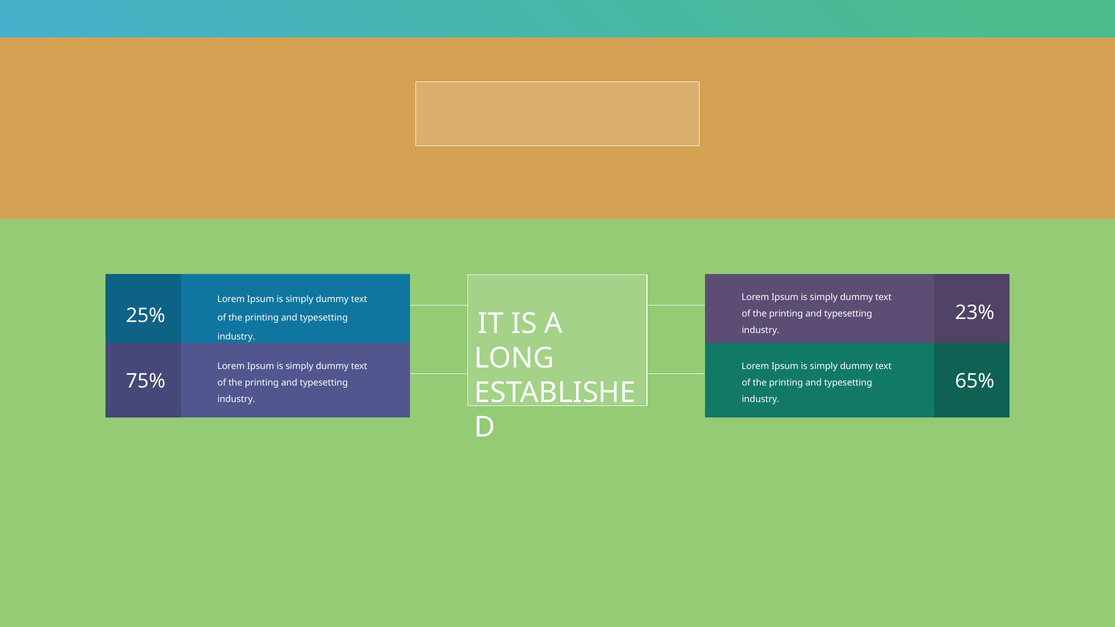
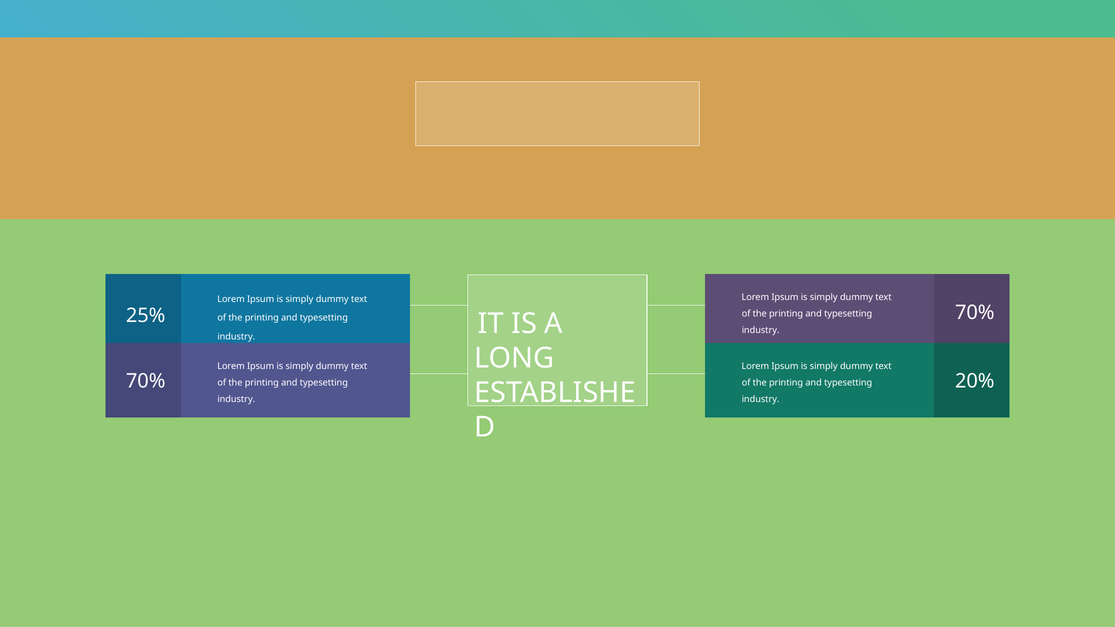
23%: 23% -> 70% (975, 313)
75%: 75% -> 70% (146, 381)
65%: 65% -> 20% (975, 381)
